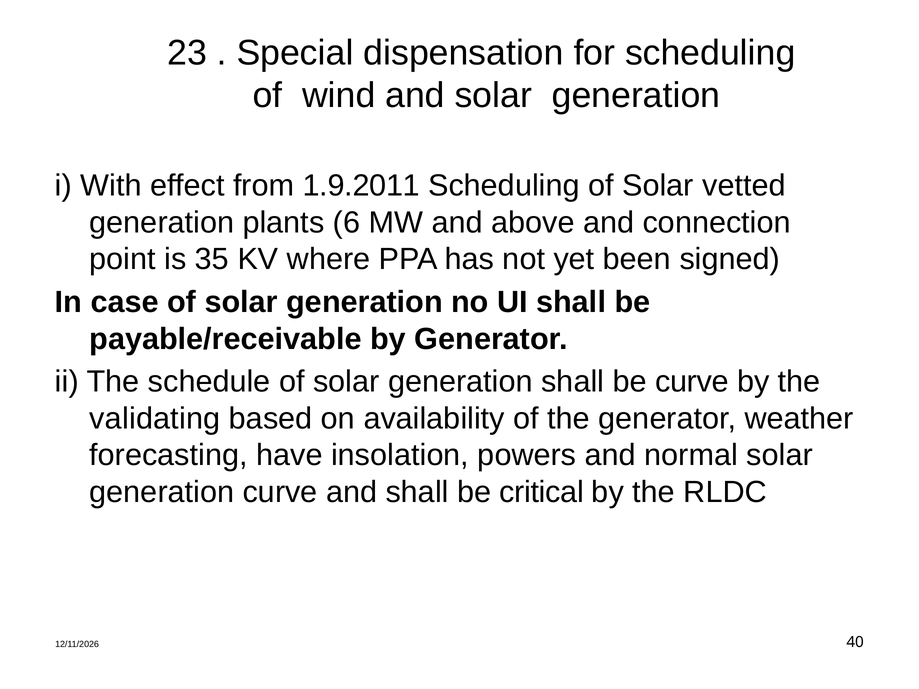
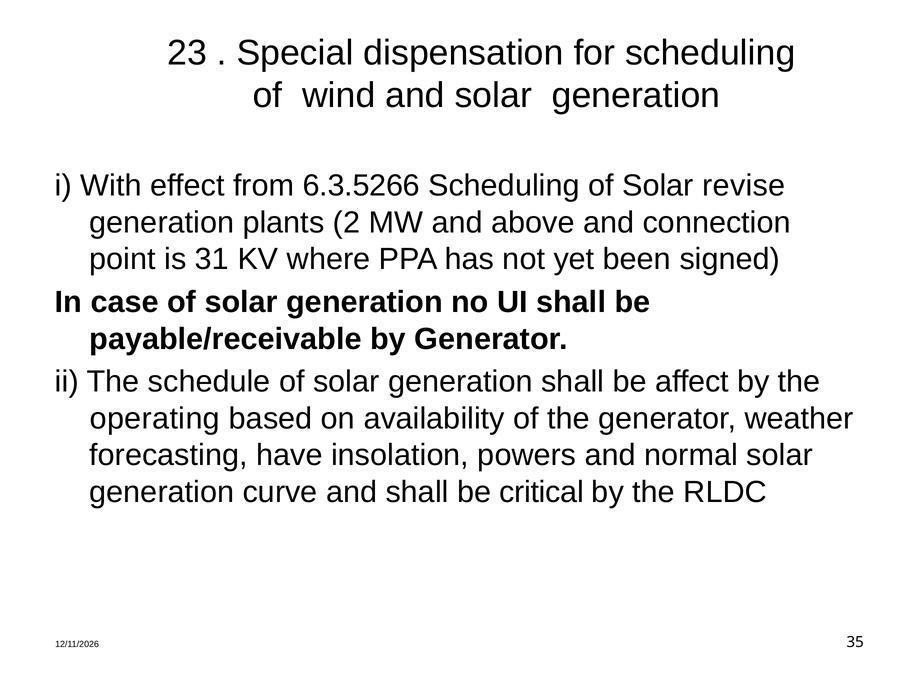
1.9.2011: 1.9.2011 -> 6.3.5266 (361, 186)
vetted: vetted -> revise (744, 186)
6: 6 -> 2 (347, 223)
35: 35 -> 31 (212, 259)
be curve: curve -> affect (692, 382)
validating: validating -> operating (155, 419)
40: 40 -> 35 (855, 643)
